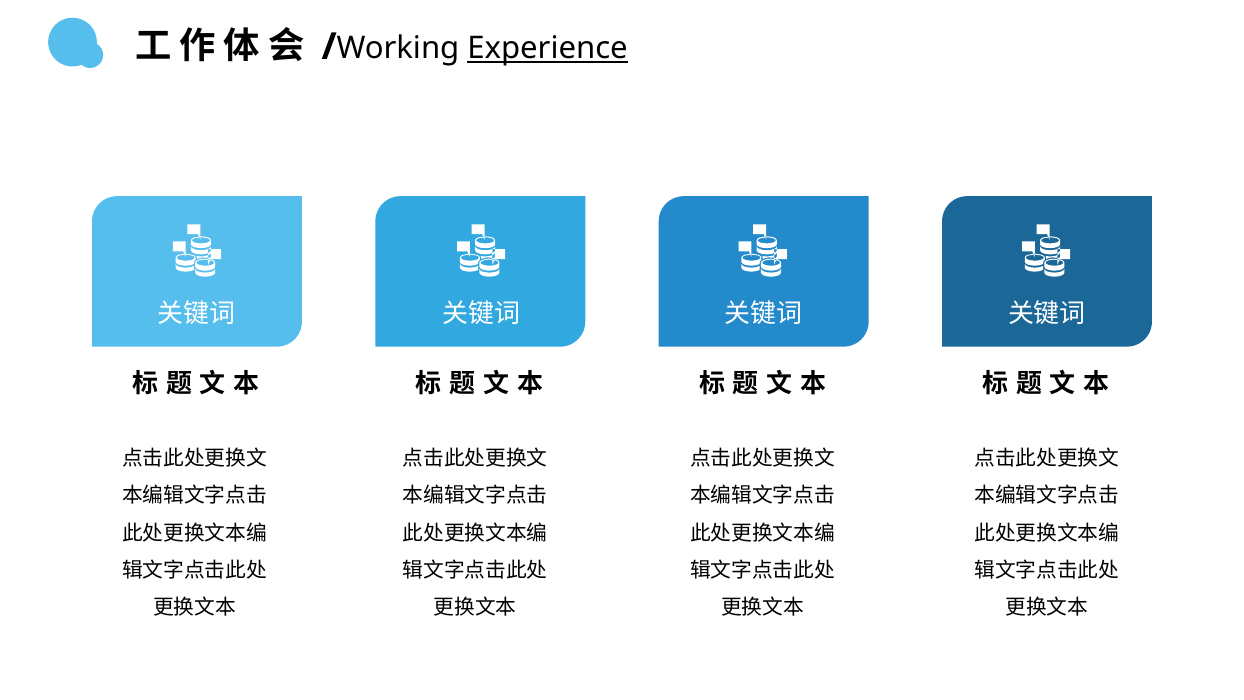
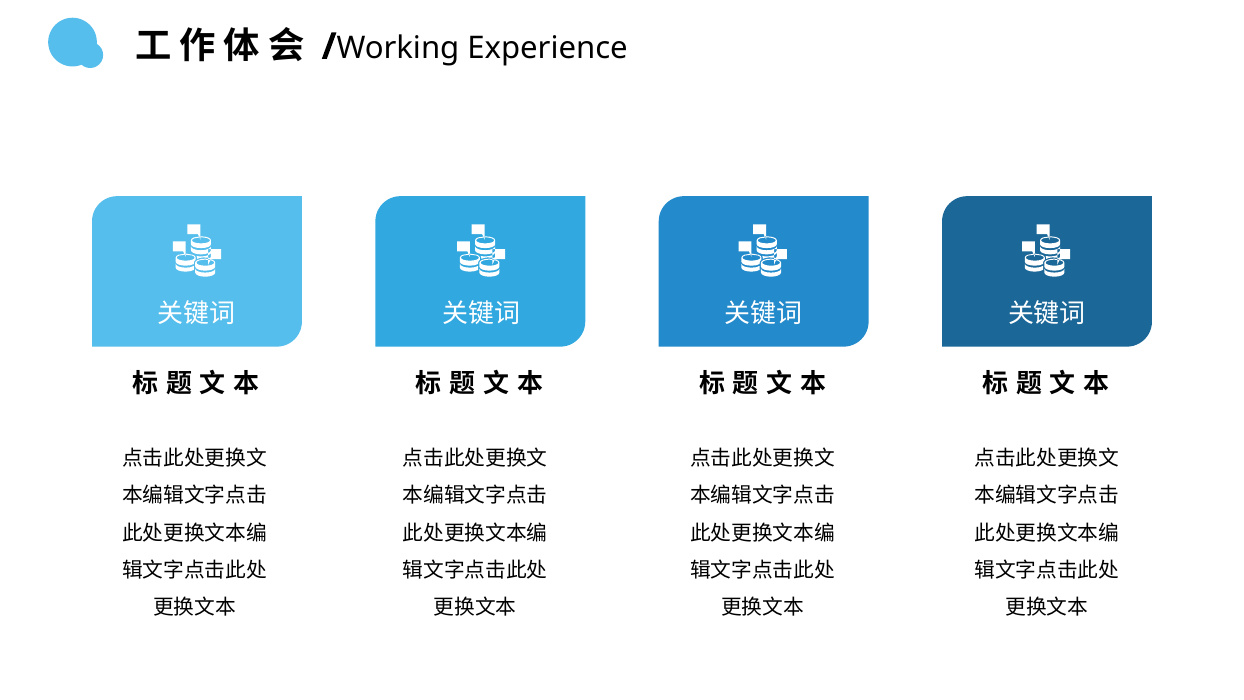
Experience underline: present -> none (548, 48)
